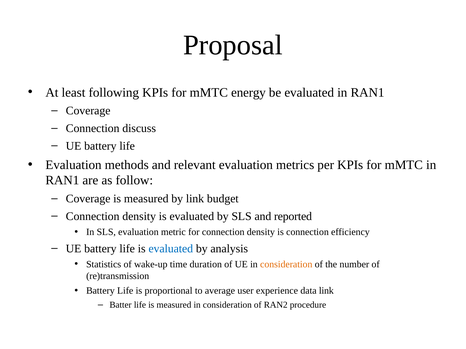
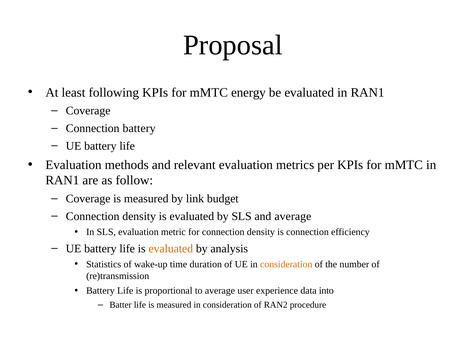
Connection discuss: discuss -> battery (139, 128)
and reported: reported -> average (293, 217)
evaluated colour: blue -> orange (171, 249)
data link: link -> into (326, 291)
